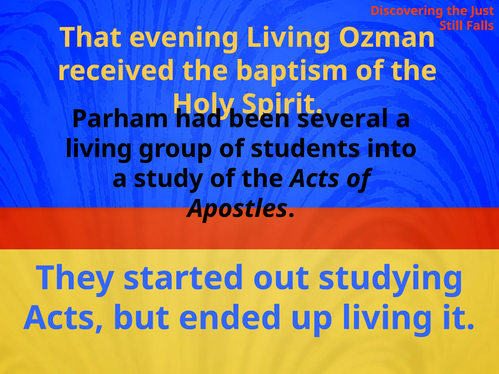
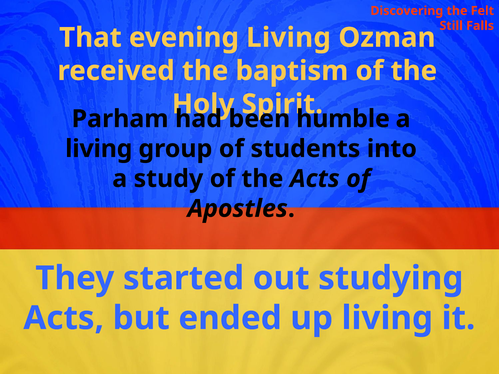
Just: Just -> Felt (482, 11)
several: several -> humble (343, 119)
